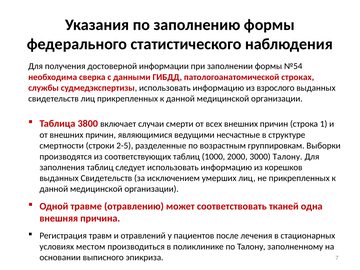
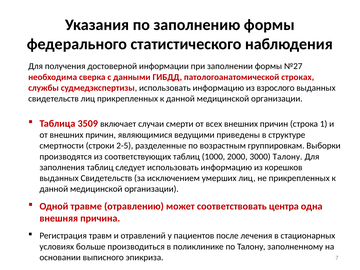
№54: №54 -> №27 (293, 66)
3800: 3800 -> 3509 (88, 124)
несчастные: несчастные -> приведены (238, 135)
тканей: тканей -> центра (284, 206)
местом: местом -> больше (91, 247)
